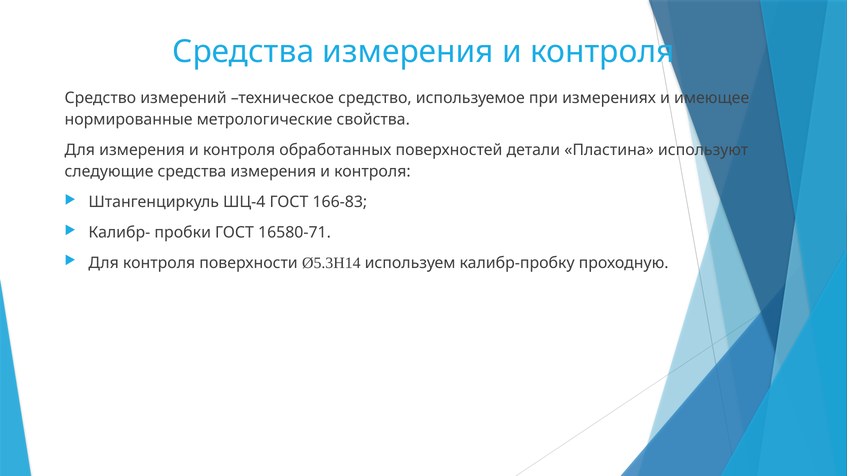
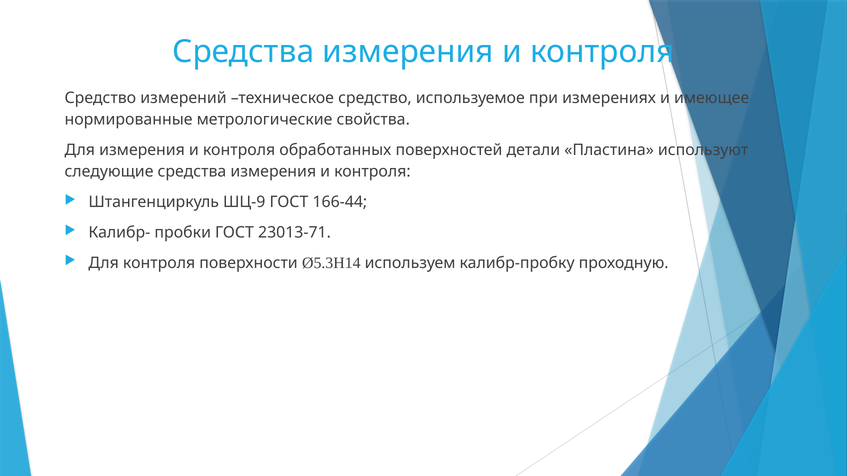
ШЦ-4: ШЦ-4 -> ШЦ-9 (244, 202)
166-83: 166-83 -> 166-44 (340, 202)
16580-71: 16580-71 -> 23013-71 (295, 233)
